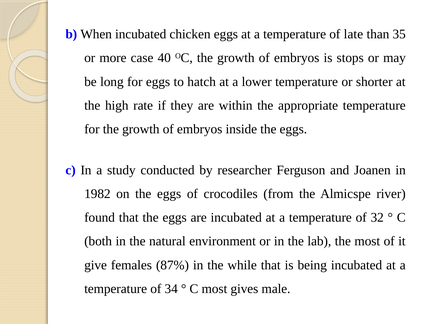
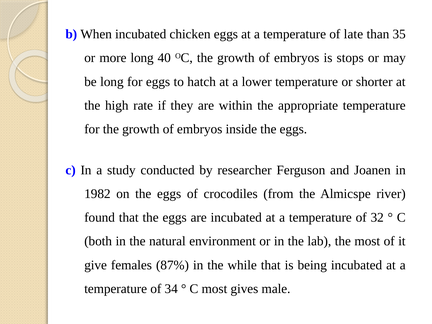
more case: case -> long (142, 58)
